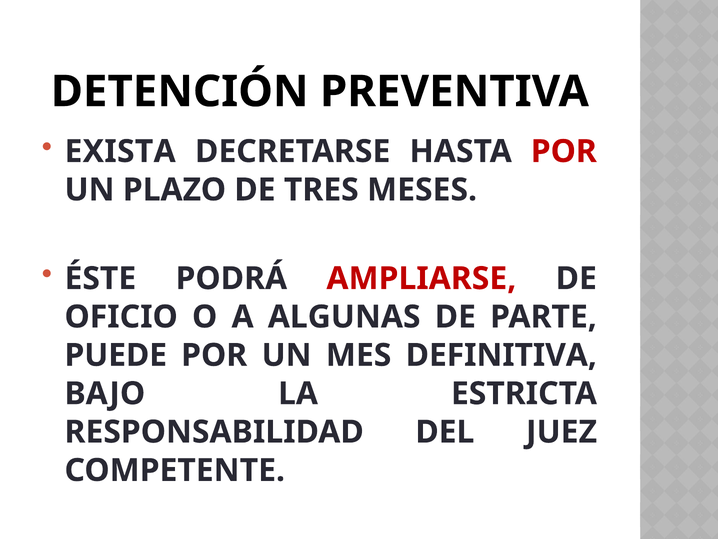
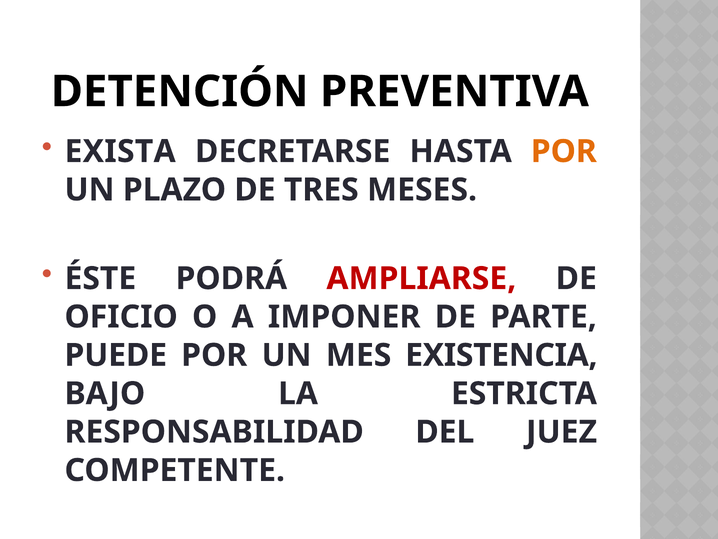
POR colour: red -> orange (564, 151)
ALGUNAS: ALGUNAS -> IMPONER (344, 317)
DEFINITIVA: DEFINITIVA -> EXISTENCIA (501, 355)
